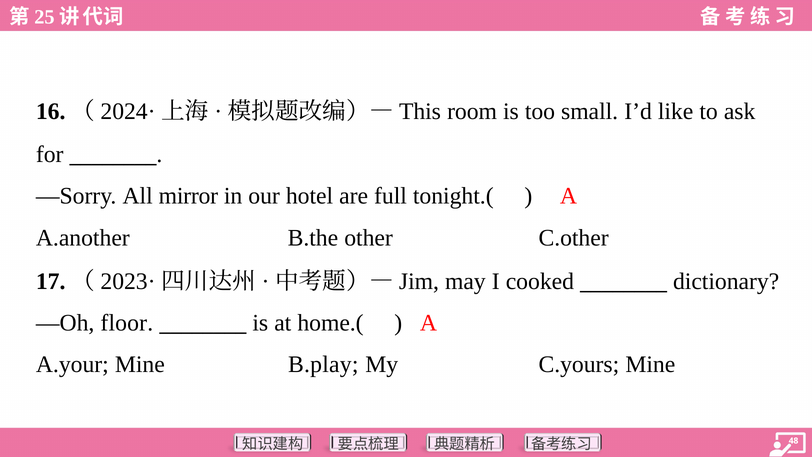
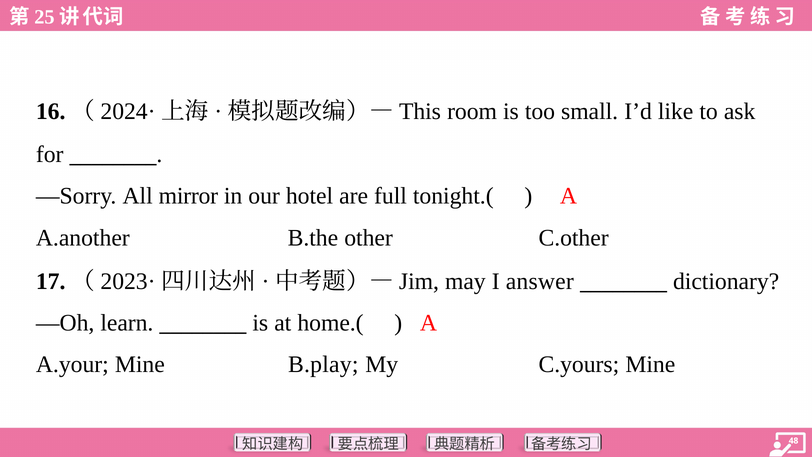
cooked: cooked -> answer (540, 281)
floor: floor -> learn (127, 323)
